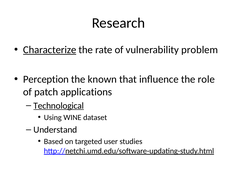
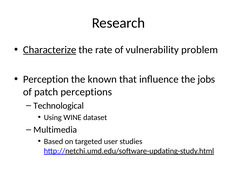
role: role -> jobs (206, 79)
applications: applications -> perceptions (86, 92)
Technological underline: present -> none (59, 105)
Understand: Understand -> Multimedia (55, 129)
